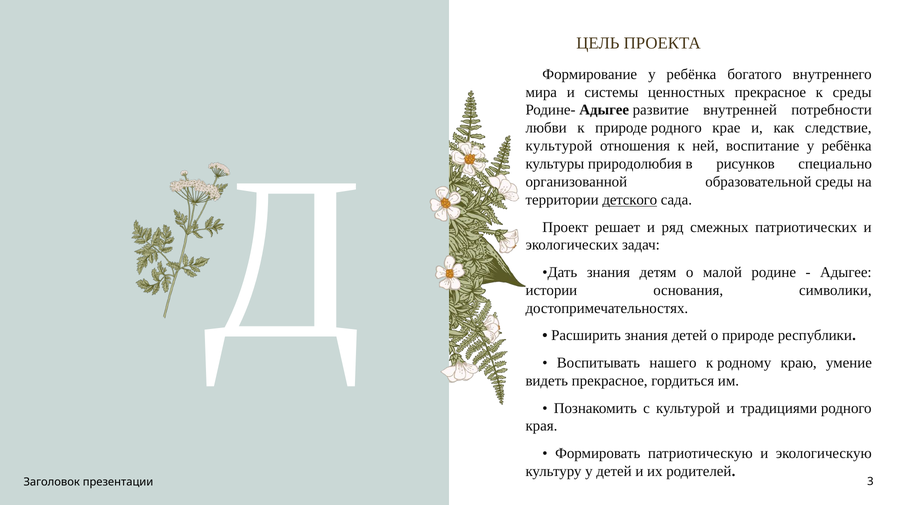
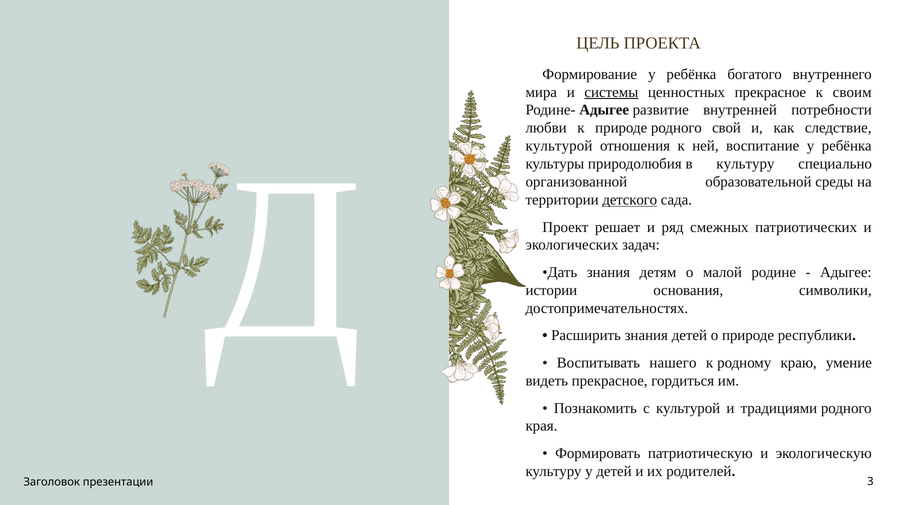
системы underline: none -> present (611, 92)
к среды: среды -> своим (852, 92)
крае: крае -> свой (726, 128)
в рисунков: рисунков -> культуру (745, 164)
